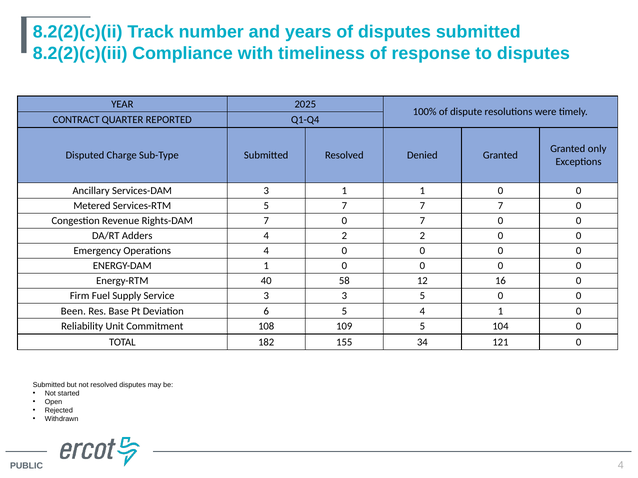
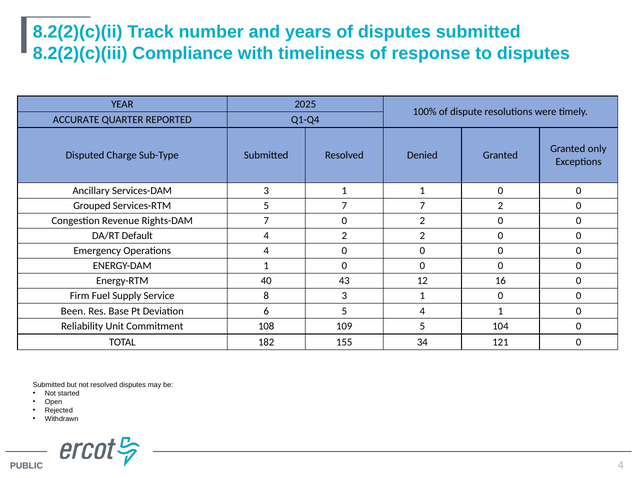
CONTRACT: CONTRACT -> ACCURATE (76, 120)
Metered: Metered -> Grouped (92, 206)
7 7 7: 7 -> 2 (501, 206)
0 7: 7 -> 2 (422, 221)
Adders: Adders -> Default (137, 236)
58: 58 -> 43 (344, 281)
Service 3: 3 -> 8 (266, 296)
5: 5 -> 1 (422, 296)
